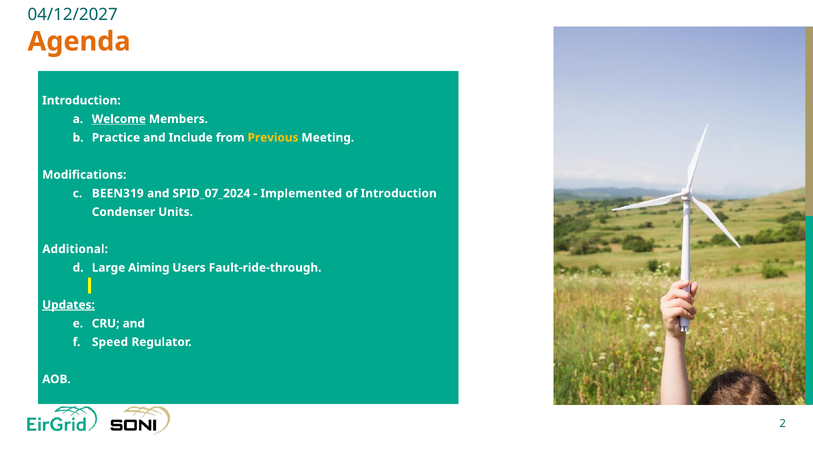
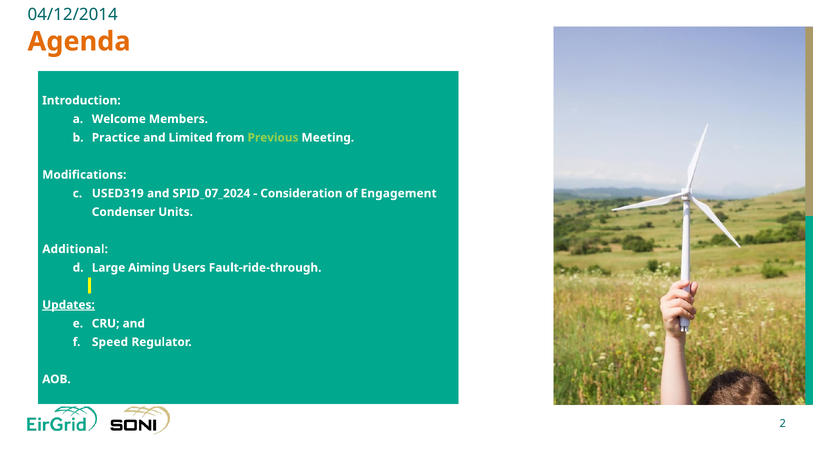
04/12/2027: 04/12/2027 -> 04/12/2014 (73, 14)
Welcome underline: present -> none (119, 119)
Include: Include -> Limited (191, 137)
Previous colour: yellow -> light green (273, 137)
BEEN319: BEEN319 -> USED319 (118, 193)
Implemented: Implemented -> Consideration (301, 193)
of Introduction: Introduction -> Engagement (399, 193)
